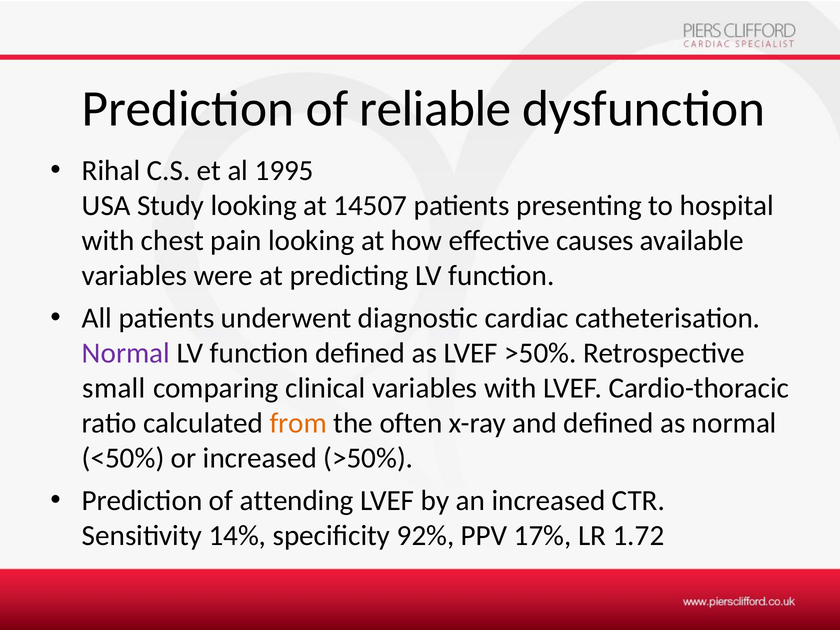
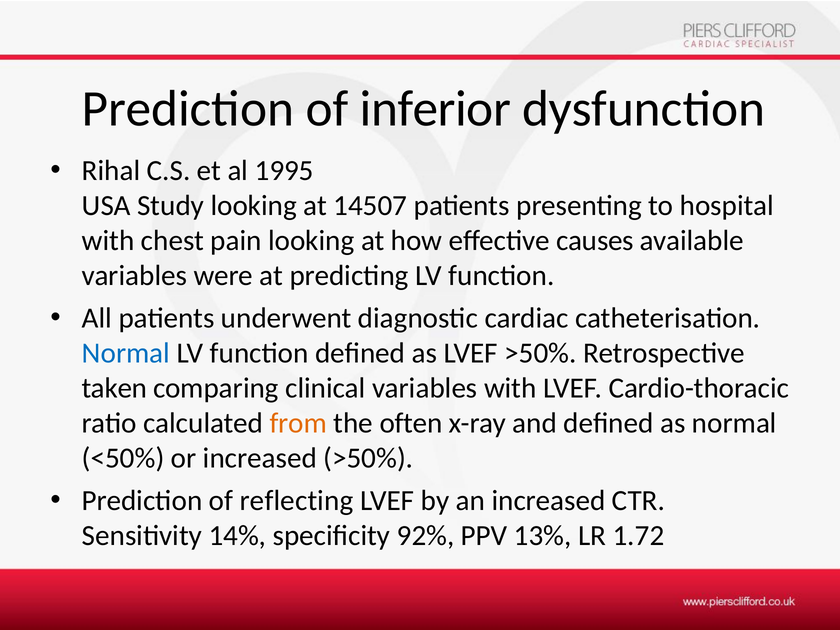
reliable: reliable -> inferior (435, 109)
Normal colour: purple -> blue (126, 353)
small: small -> taken (114, 388)
attending: attending -> reflecting (297, 501)
17%: 17% -> 13% (543, 536)
